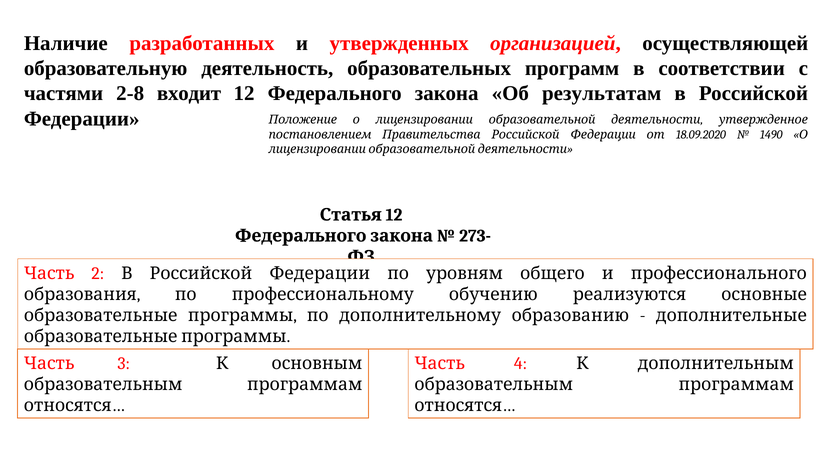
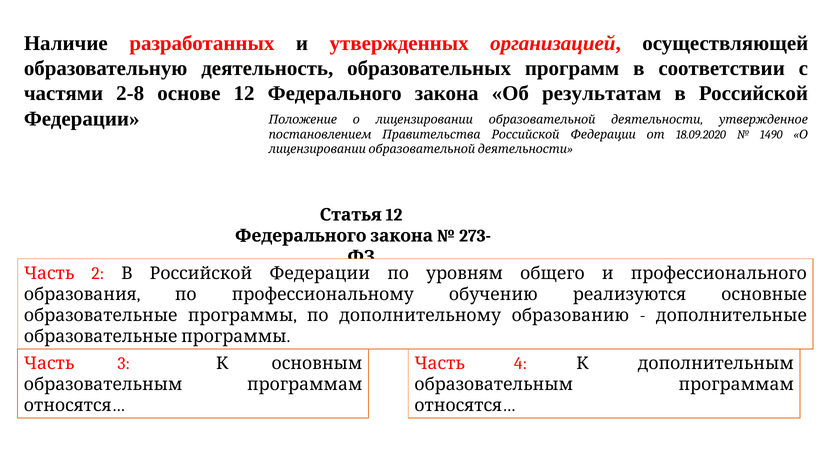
входит: входит -> основе (189, 93)
